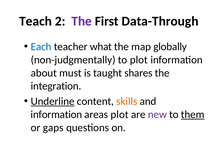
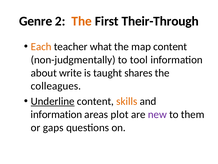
Teach: Teach -> Genre (36, 21)
The colour: purple -> orange (82, 21)
Data-Through: Data-Through -> Their-Through (160, 21)
Each colour: blue -> orange (41, 47)
map globally: globally -> content (170, 47)
to plot: plot -> tool (139, 60)
must: must -> write (70, 73)
integration: integration -> colleagues (56, 86)
them underline: present -> none (193, 114)
